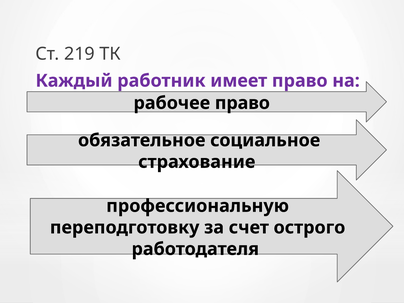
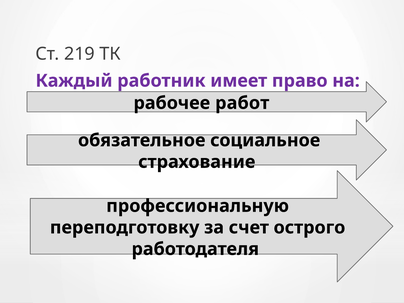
рабочее право: право -> работ (242, 103)
